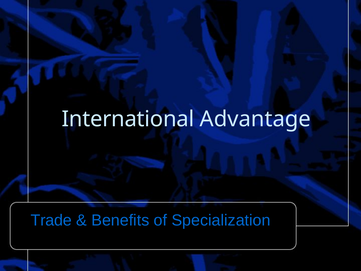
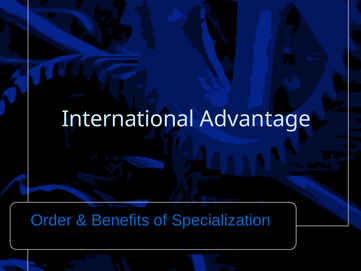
Trade: Trade -> Order (51, 220)
